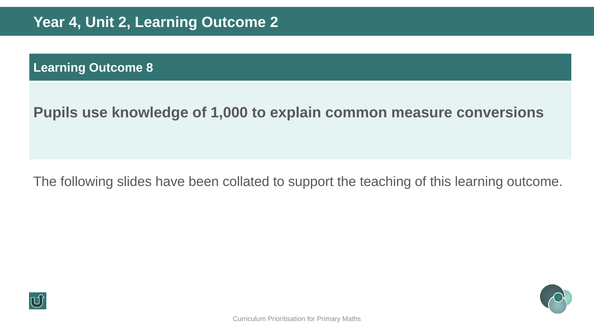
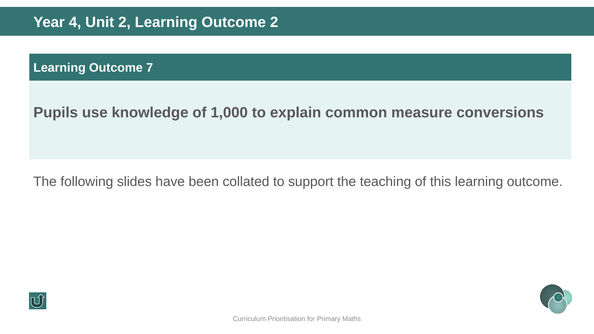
8: 8 -> 7 (150, 68)
